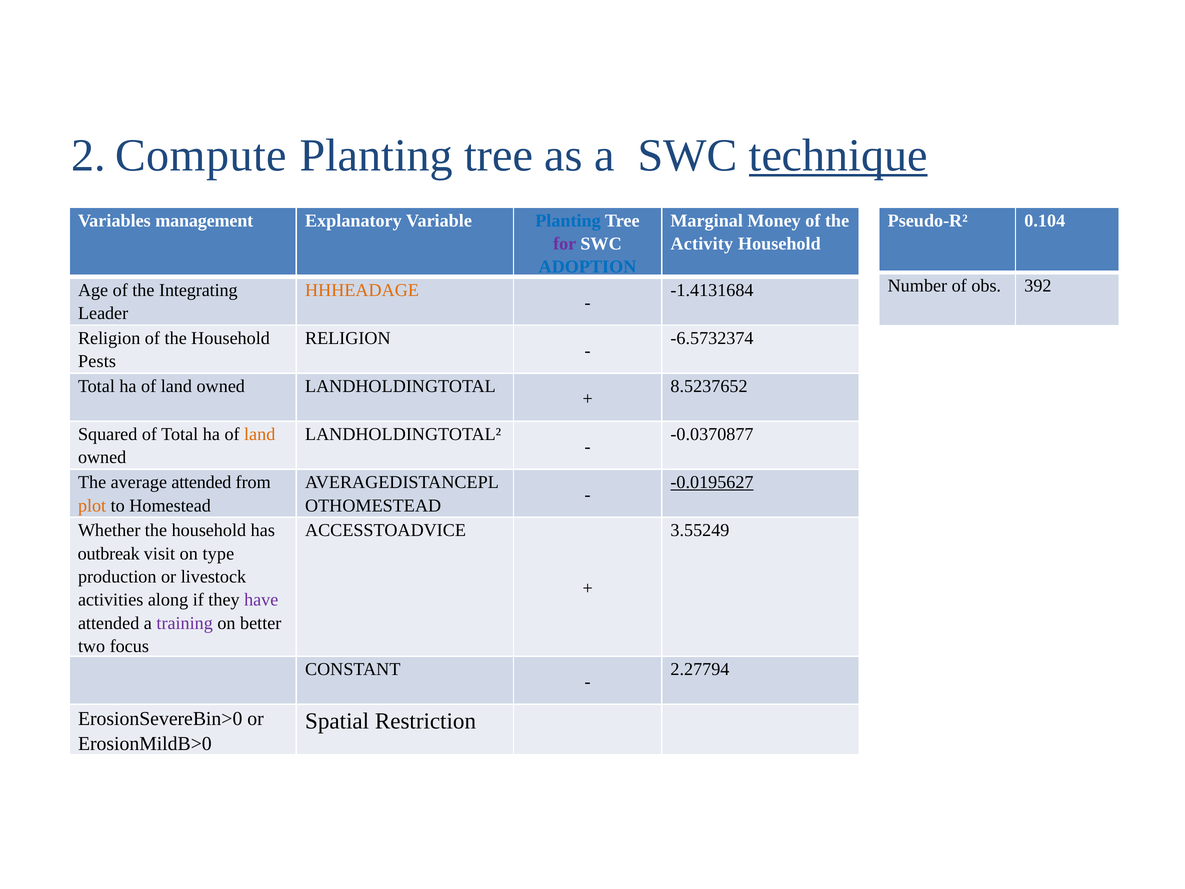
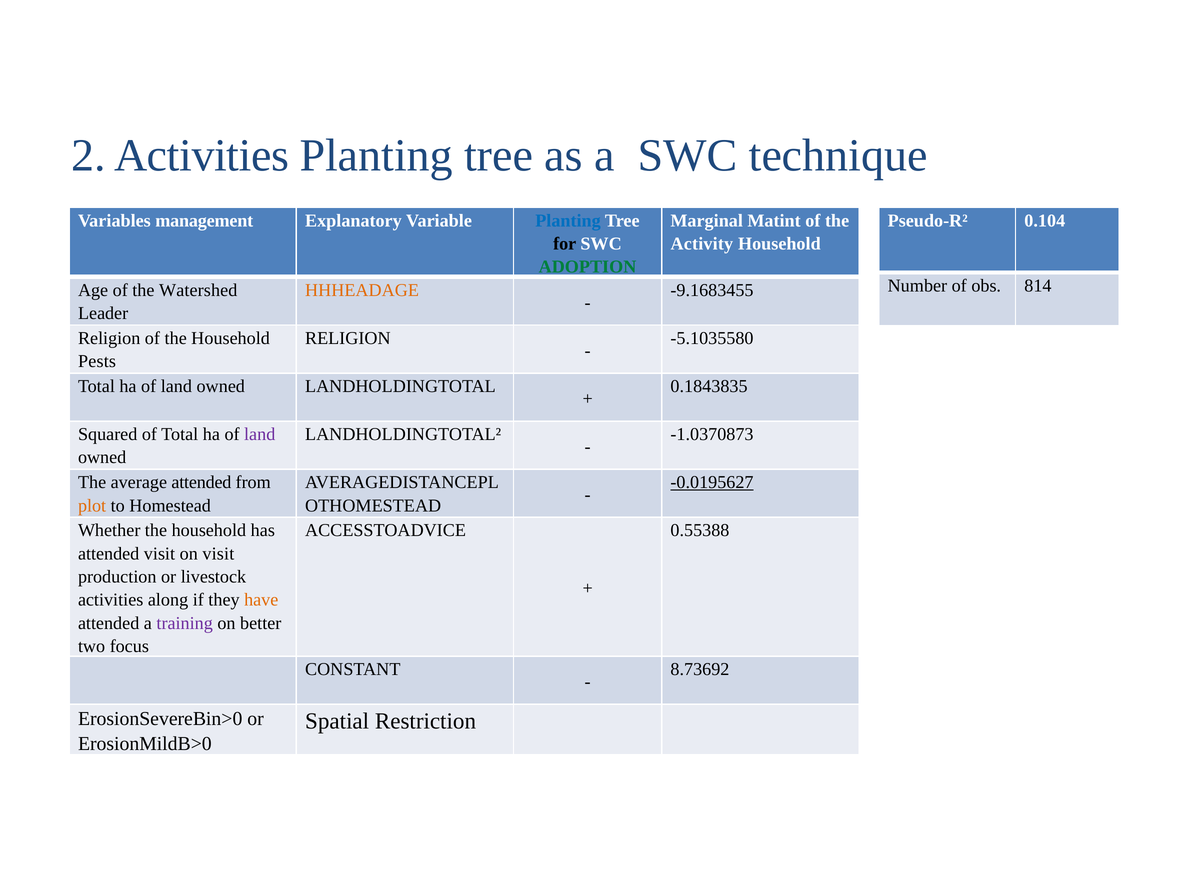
2 Compute: Compute -> Activities (202, 155)
technique underline: present -> none (838, 155)
Money: Money -> Matint (774, 221)
for colour: purple -> black (565, 244)
ADOPTION colour: blue -> green (588, 267)
392: 392 -> 814 (1038, 286)
Integrating: Integrating -> Watershed (198, 290)
-1.4131684: -1.4131684 -> -9.1683455 (712, 290)
-6.5732374: -6.5732374 -> -5.1035580 (712, 338)
8.5237652: 8.5237652 -> 0.1843835 (709, 386)
land colour: orange -> purple (260, 434)
-0.0370877: -0.0370877 -> -1.0370873 (712, 434)
3.55249: 3.55249 -> 0.55388 (700, 530)
outbreak: outbreak -> attended (109, 553)
on type: type -> visit (218, 553)
have colour: purple -> orange (261, 600)
2.27794: 2.27794 -> 8.73692 (700, 669)
